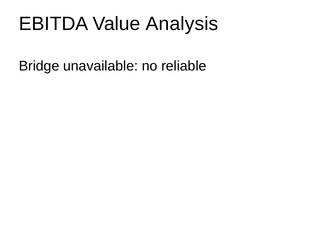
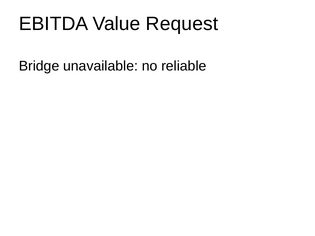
Analysis: Analysis -> Request (182, 24)
